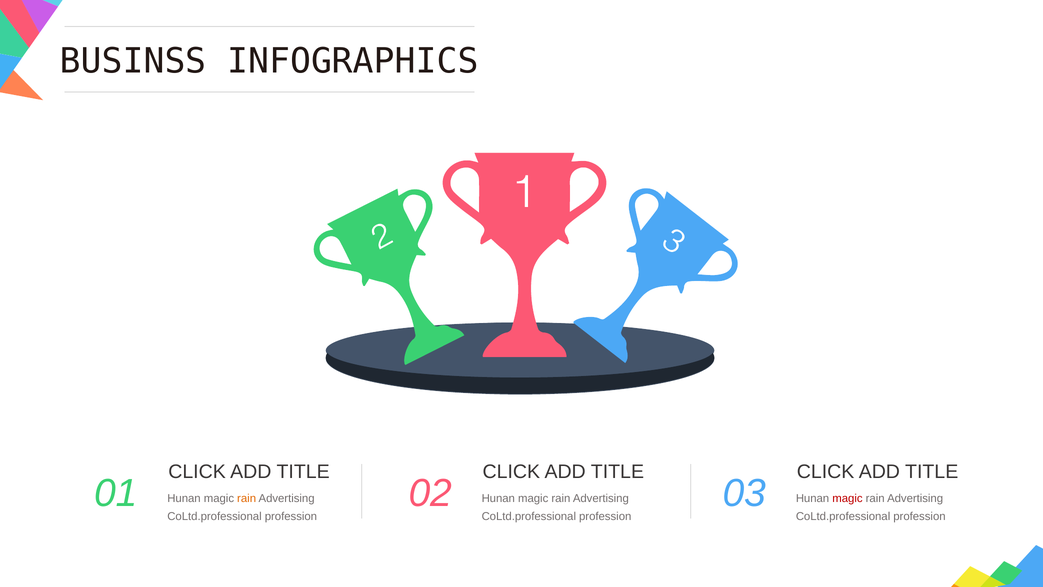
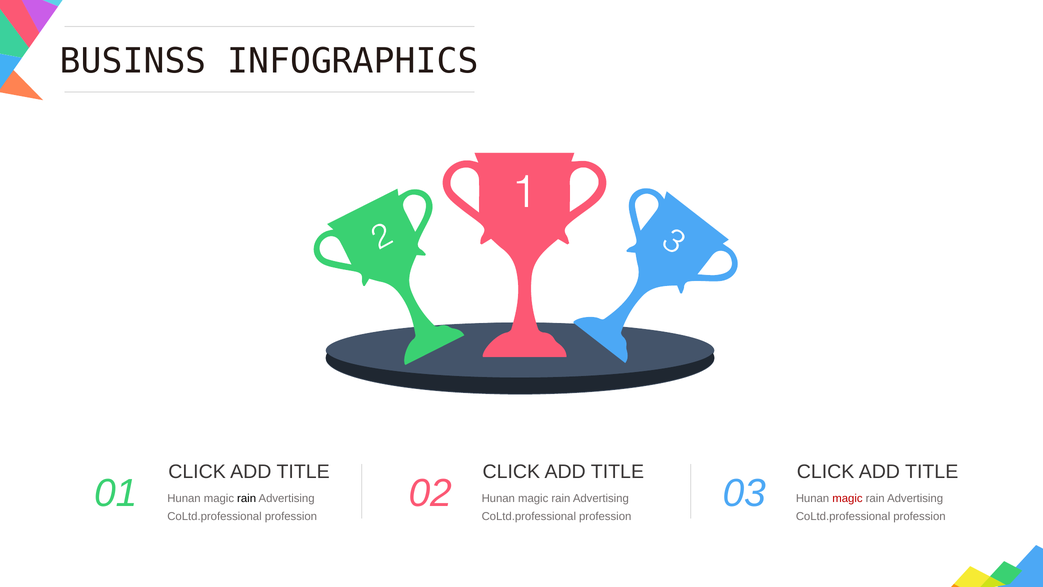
rain colour: orange -> black (247, 498)
